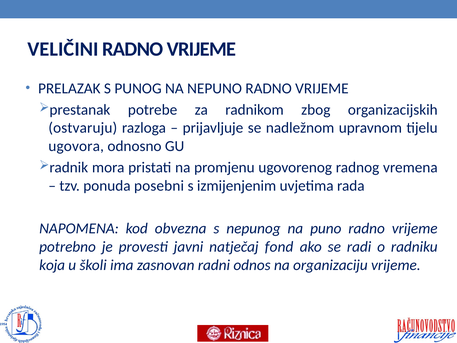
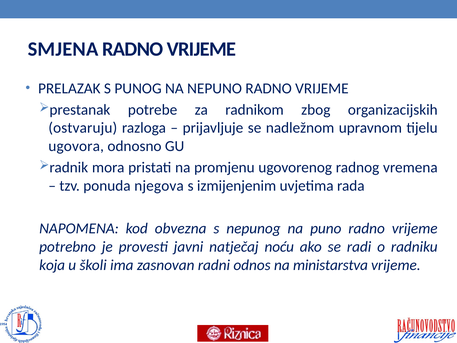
VELIČINI: VELIČINI -> SMJENA (63, 49)
posebni: posebni -> njegova (159, 186)
fond: fond -> noću (279, 247)
organizaciju: organizaciju -> ministarstva (330, 265)
